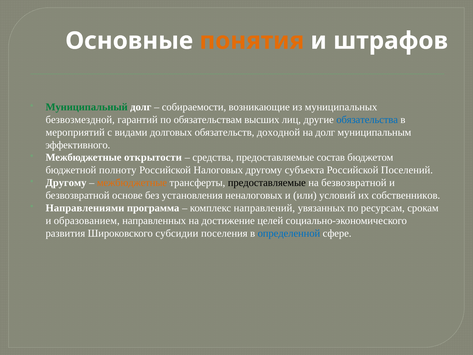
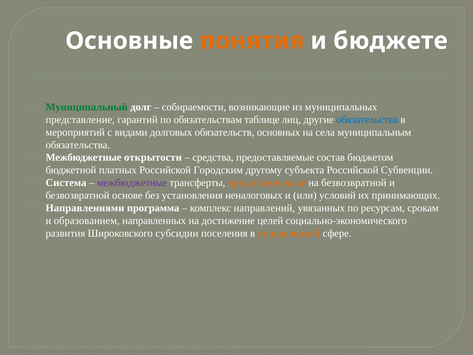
штрафов: штрафов -> бюджете (390, 41)
безвозмездной: безвозмездной -> представление (80, 120)
высших: высших -> таблице (262, 120)
доходной: доходной -> основных (279, 132)
на долг: долг -> села (325, 132)
эффективного: эффективного -> обязательства (78, 145)
полноту: полноту -> платных (118, 170)
Налоговых: Налоговых -> Городским (218, 170)
Поселений: Поселений -> Субвенции (407, 170)
Другому: Другому -> Система (66, 183)
межбюджетные colour: orange -> purple (132, 183)
предоставляемые colour: black -> orange (267, 183)
собственников: собственников -> принимающих (406, 195)
определенной colour: blue -> orange (289, 233)
